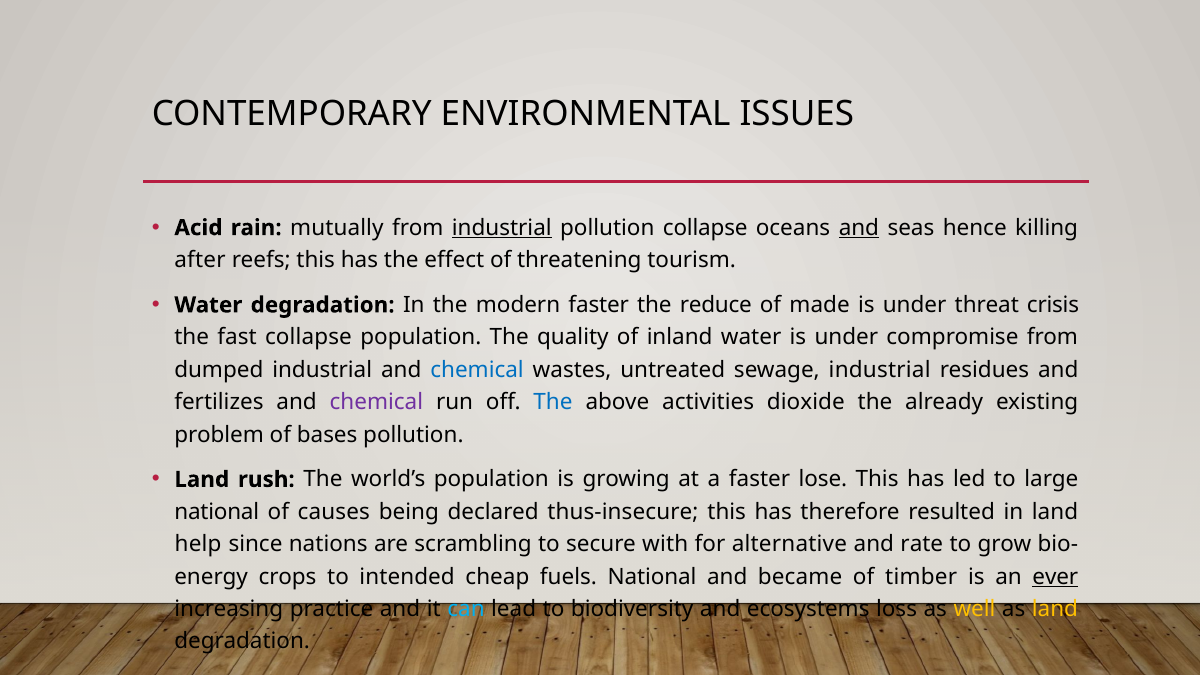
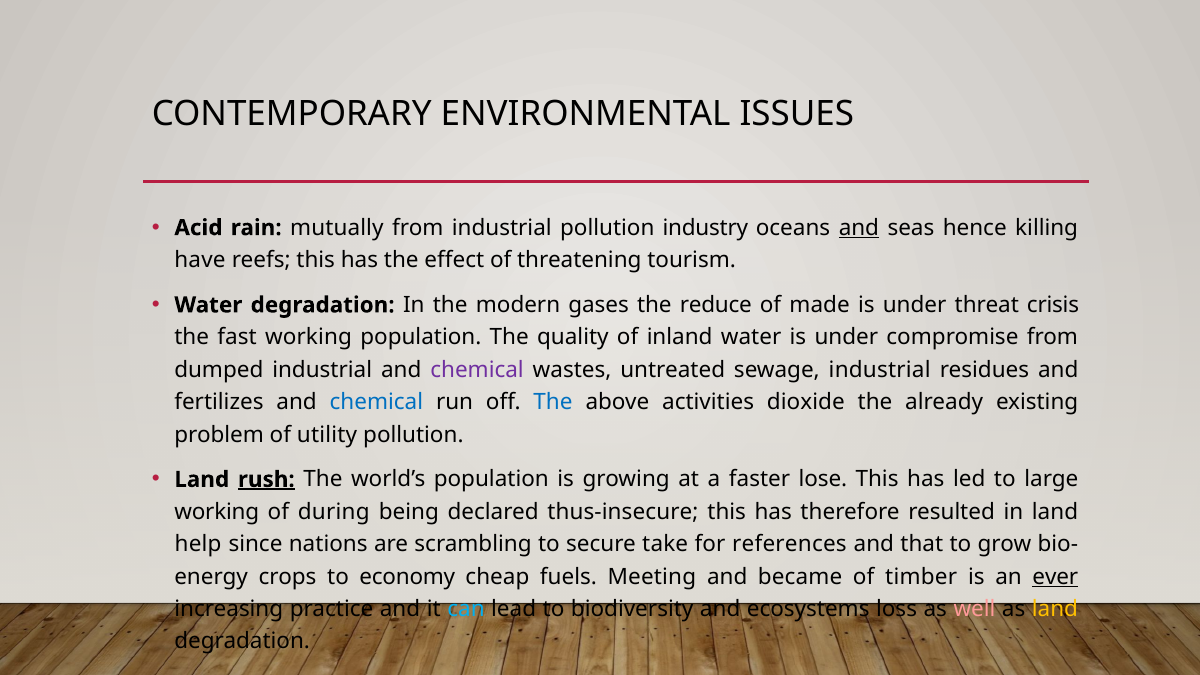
industrial underline: present -> none (502, 228)
pollution collapse: collapse -> industry (705, 228)
after: after -> have (200, 260)
modern faster: faster -> gases (599, 305)
fast collapse: collapse -> working (308, 337)
chemical colour: blue -> purple (477, 370)
chemical colour: purple -> blue (376, 402)
bases: bases -> utility (327, 435)
rush underline: none -> present (266, 479)
national: national -> working (217, 512)
causes: causes -> during (334, 512)
with: with -> take (665, 544)
alternative: alternative -> references (789, 544)
rate: rate -> that (922, 544)
intended: intended -> economy (407, 577)
fuels National: National -> Meeting (652, 577)
well colour: yellow -> pink (974, 609)
